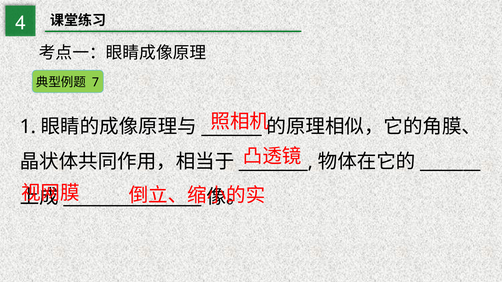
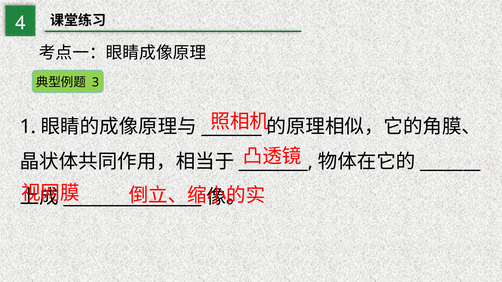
7: 7 -> 3 (95, 82)
